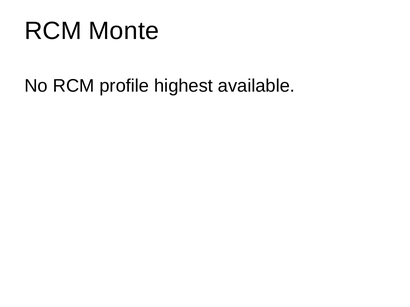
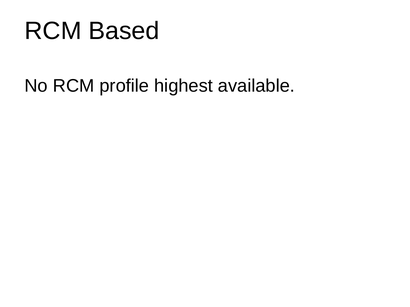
Monte: Monte -> Based (124, 31)
